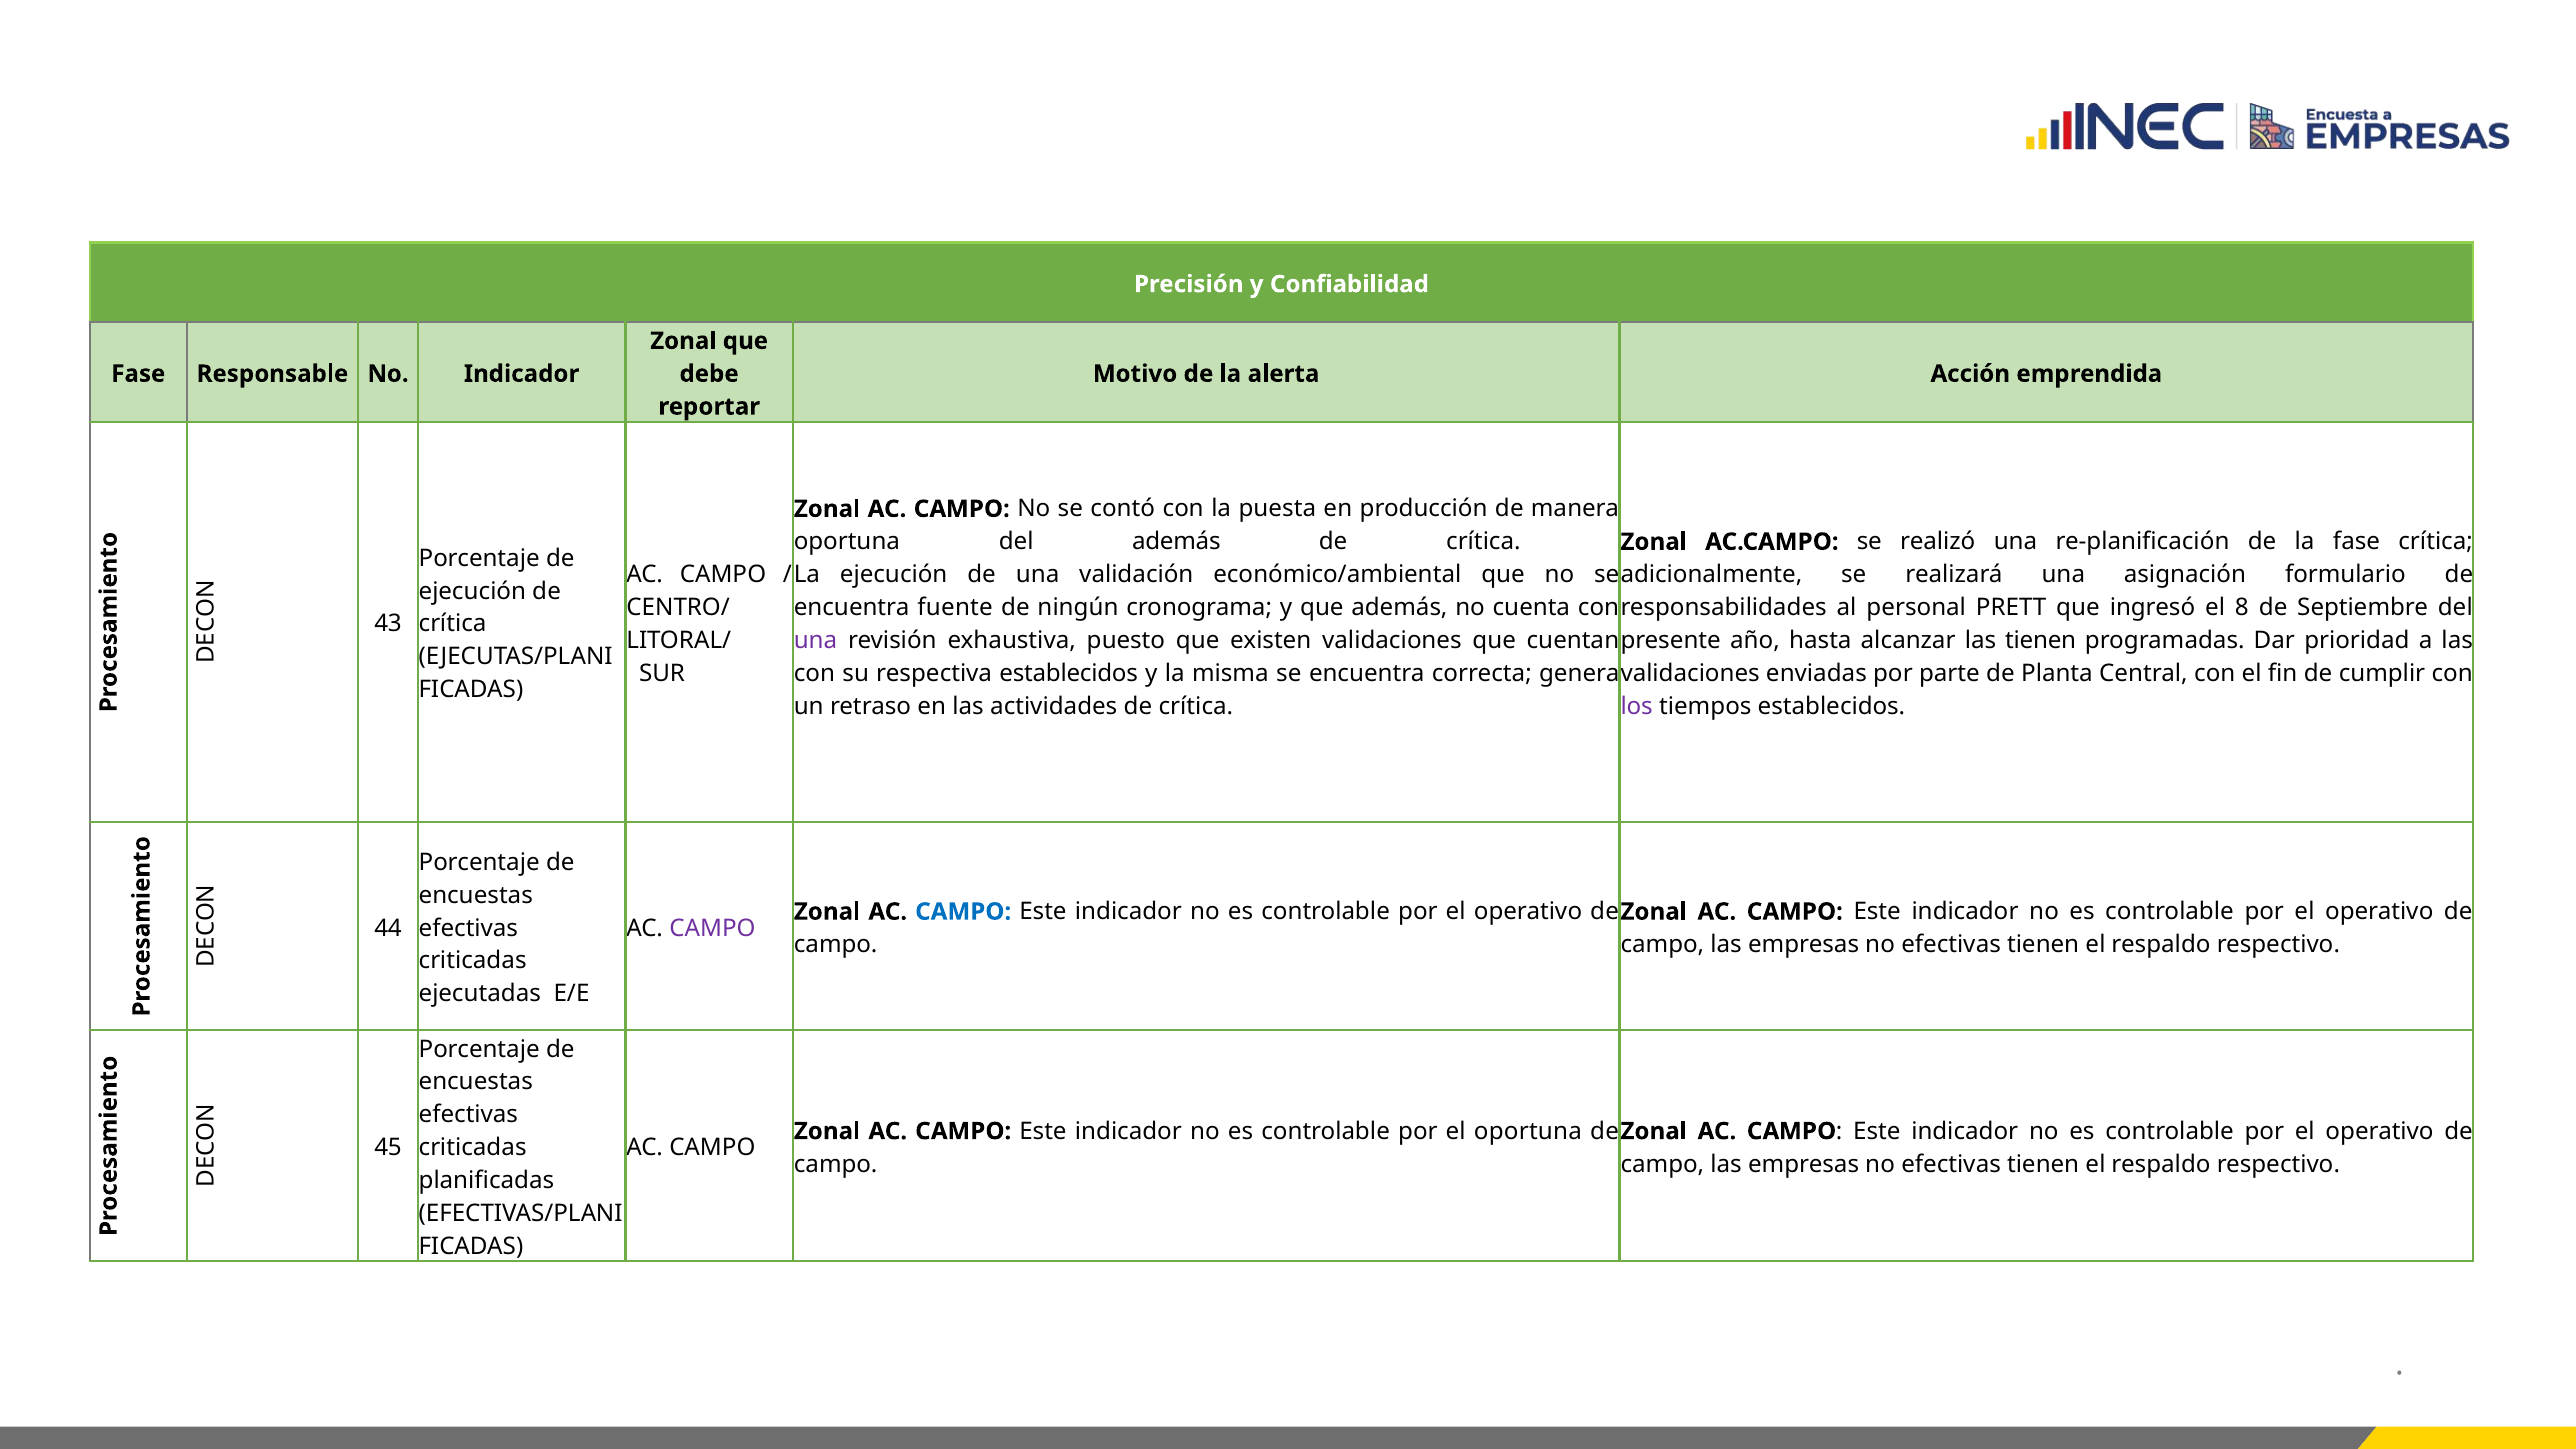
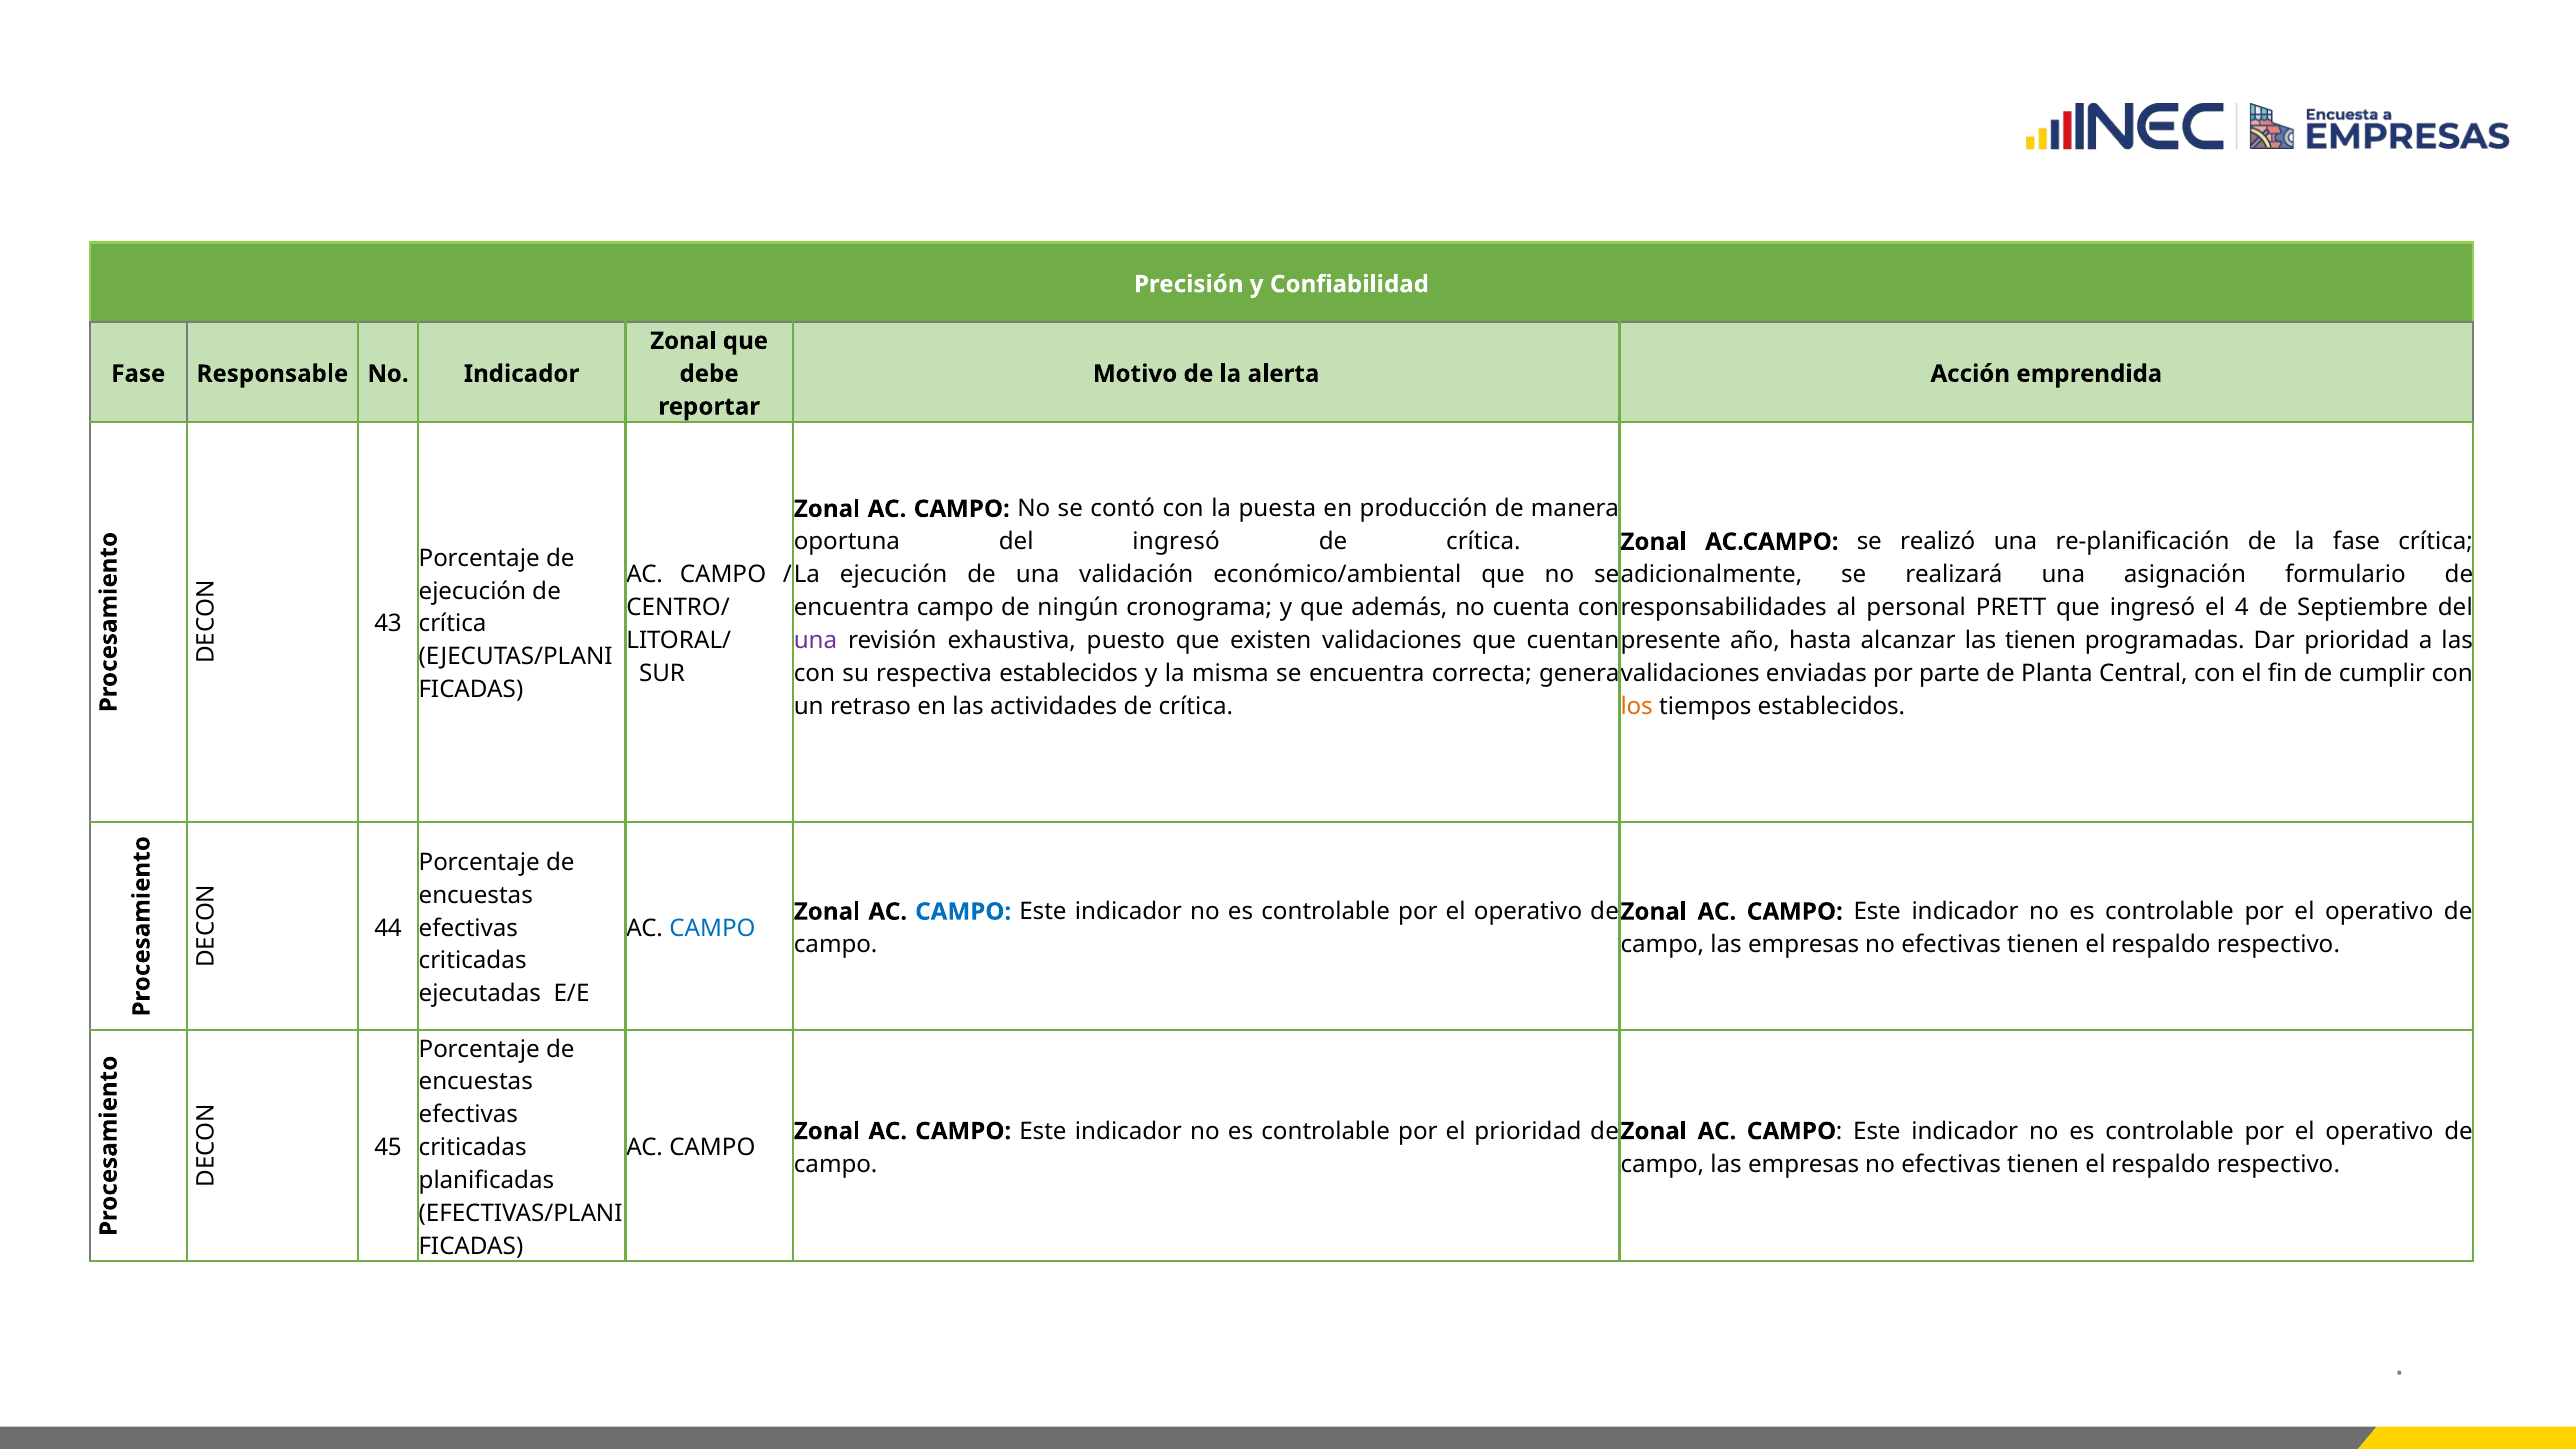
del además: además -> ingresó (1176, 542)
encuentra fuente: fuente -> campo (955, 608)
8: 8 -> 4 (2242, 608)
los colour: purple -> orange (1637, 706)
CAMPO colour: purple -> blue (712, 928)
el oportuna: oportuna -> prioridad (1528, 1131)
